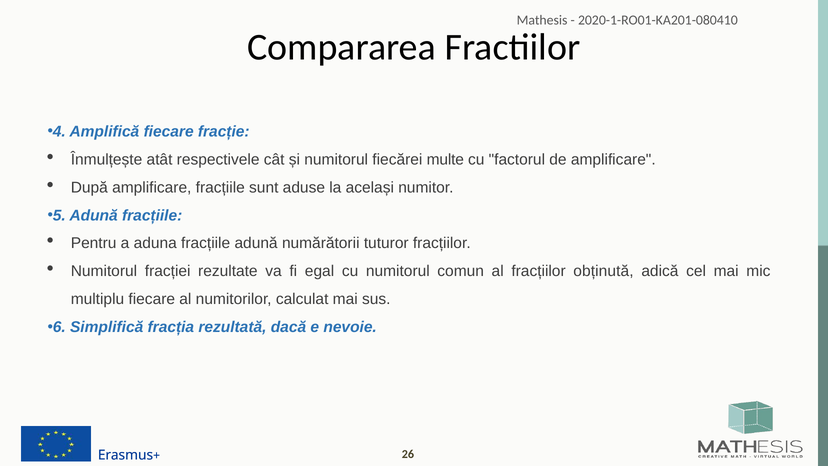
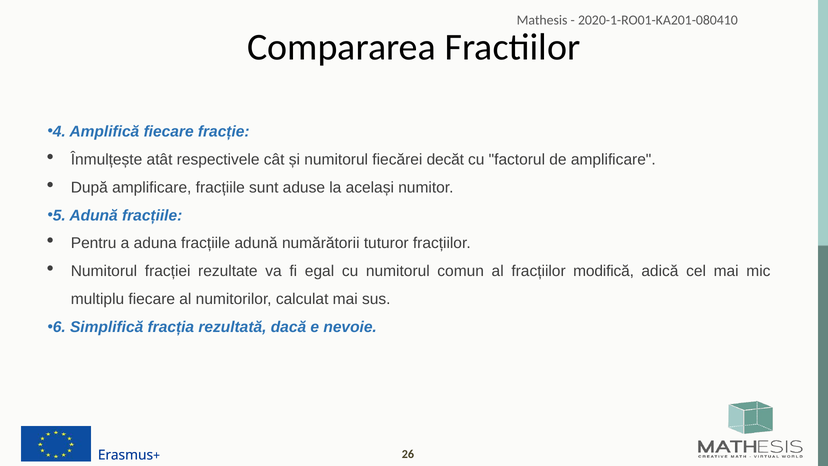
multe: multe -> decăt (445, 159)
obținută: obținută -> modifică (604, 271)
